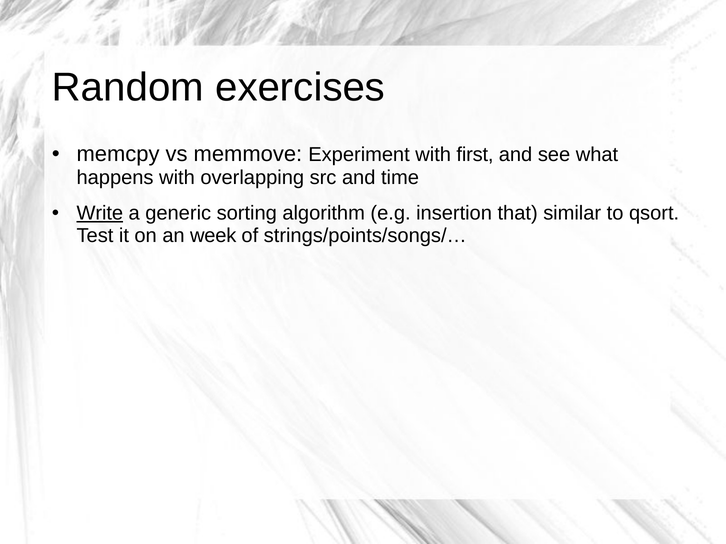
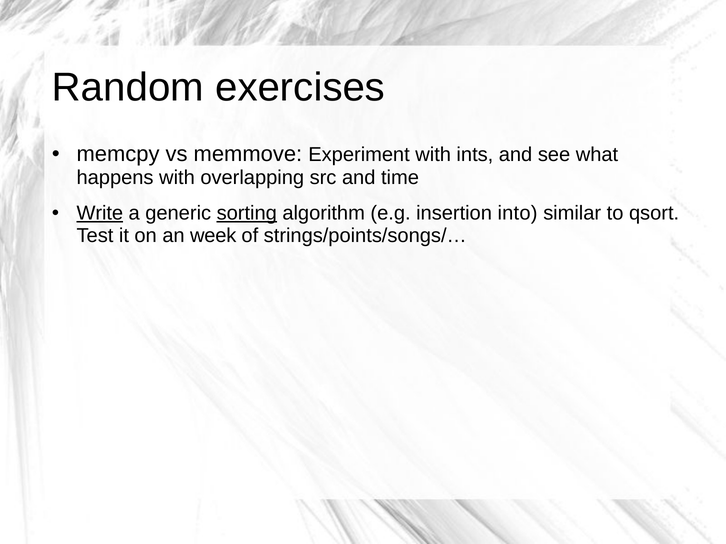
first: first -> ints (475, 155)
sorting underline: none -> present (247, 213)
that: that -> into (518, 213)
